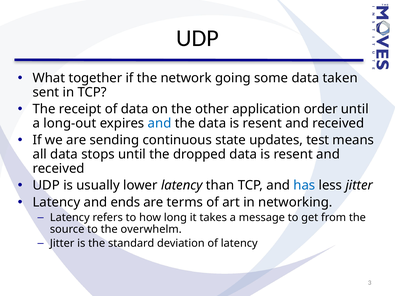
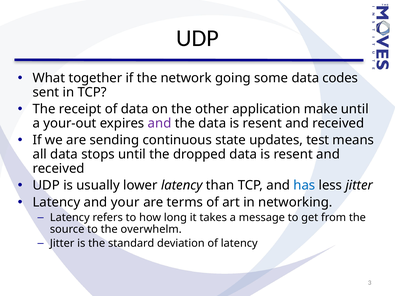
taken: taken -> codes (340, 78)
order: order -> make (321, 109)
long-out: long-out -> your-out (70, 123)
and colour: blue -> purple (160, 123)
ends: ends -> your (125, 202)
